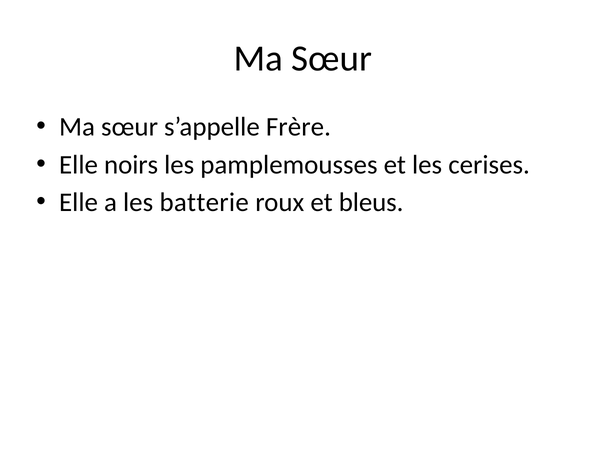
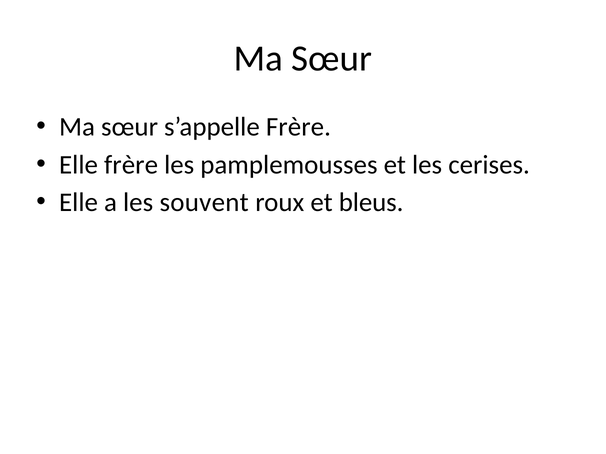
Elle noirs: noirs -> frère (131, 165)
batterie: batterie -> souvent (204, 203)
